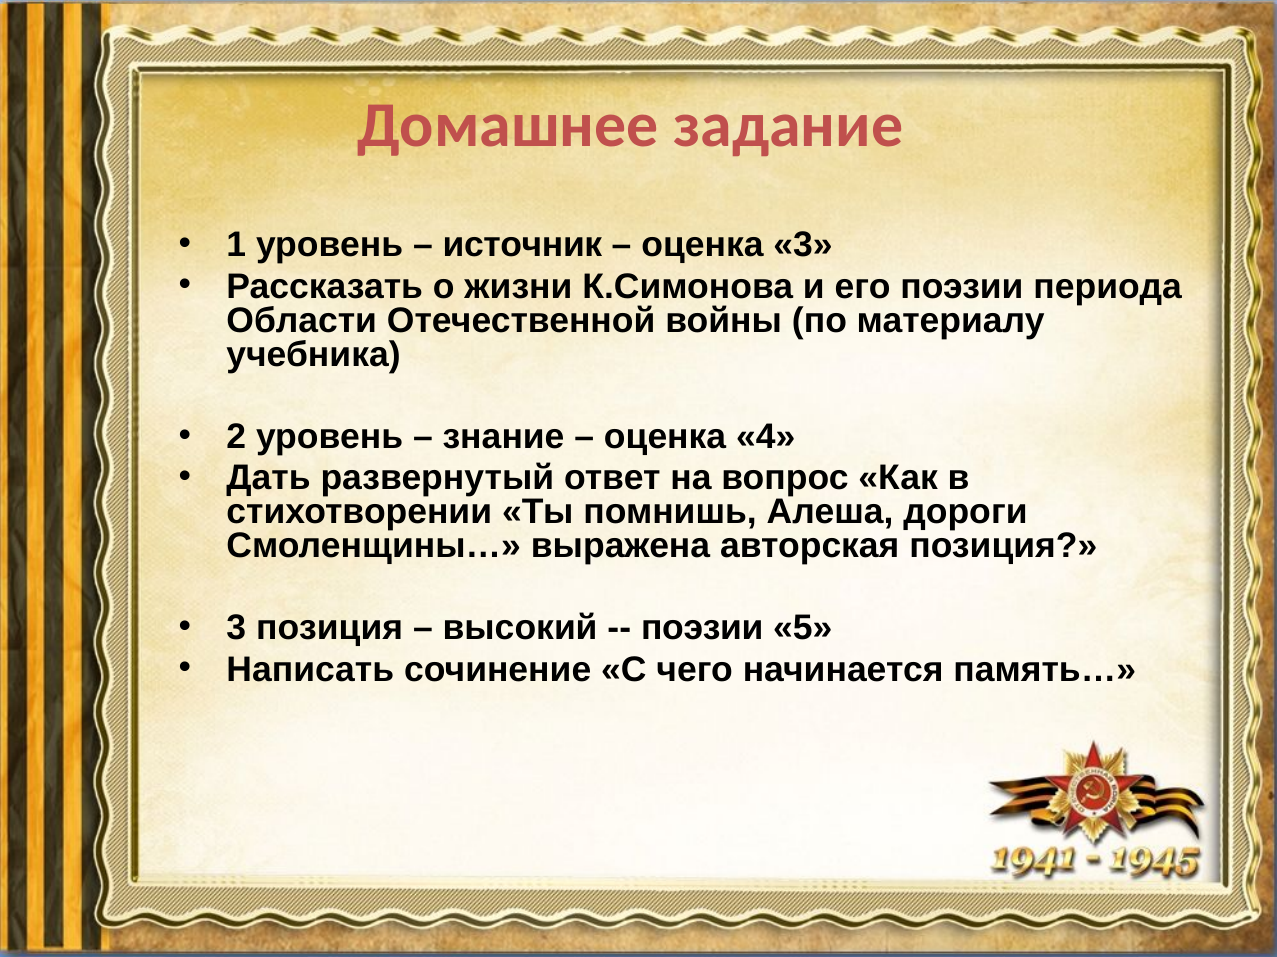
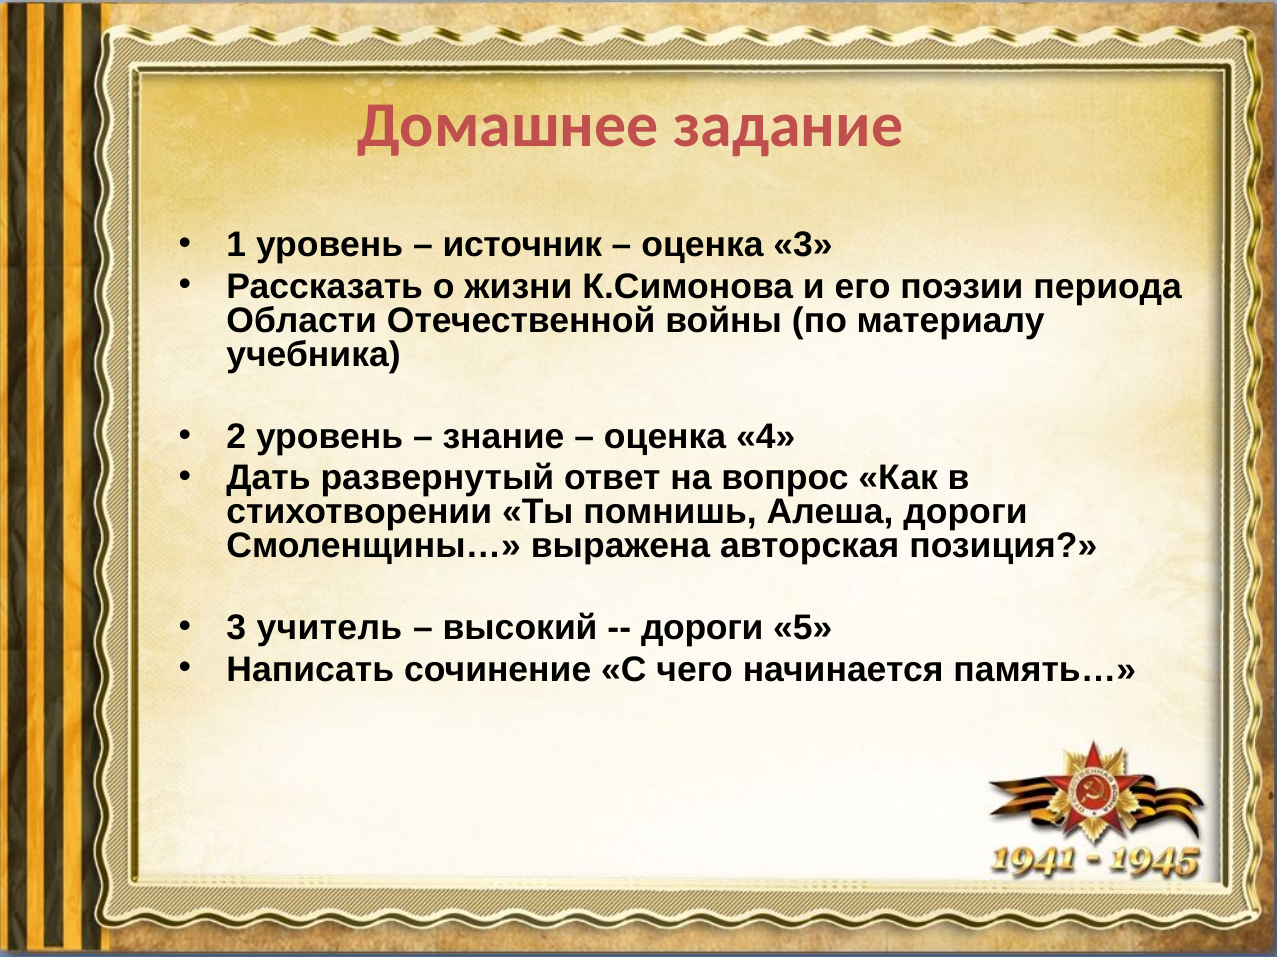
3 позиция: позиция -> учитель (329, 629)
поэзии: поэзии -> дороги (702, 629)
